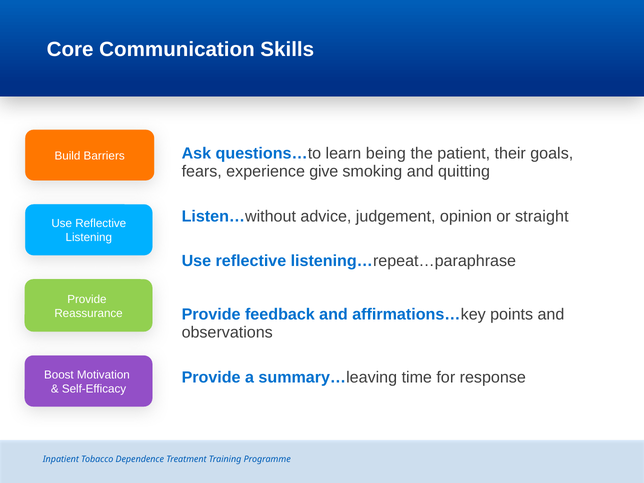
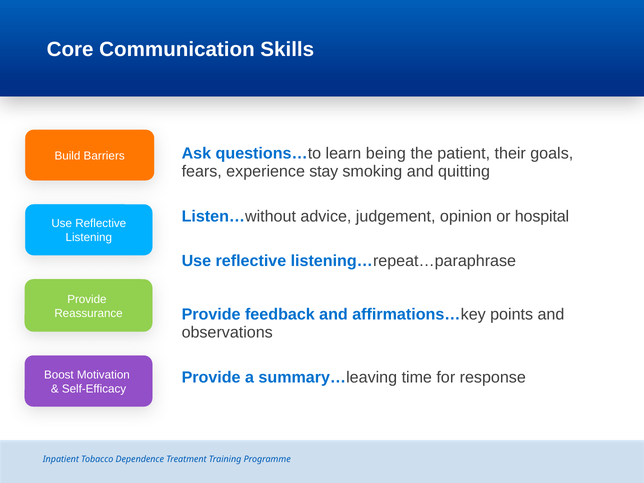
give: give -> stay (324, 171)
straight: straight -> hospital (542, 216)
